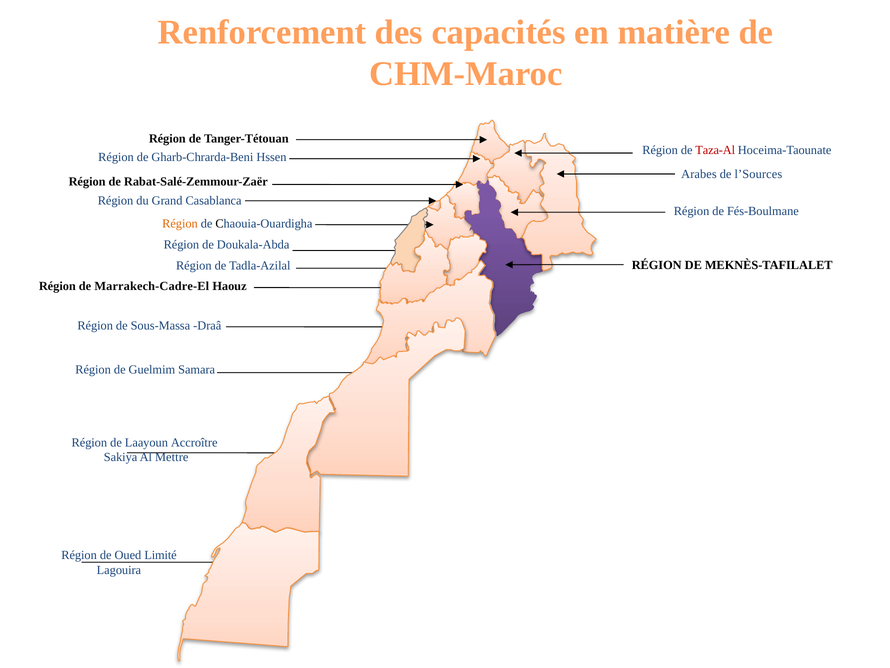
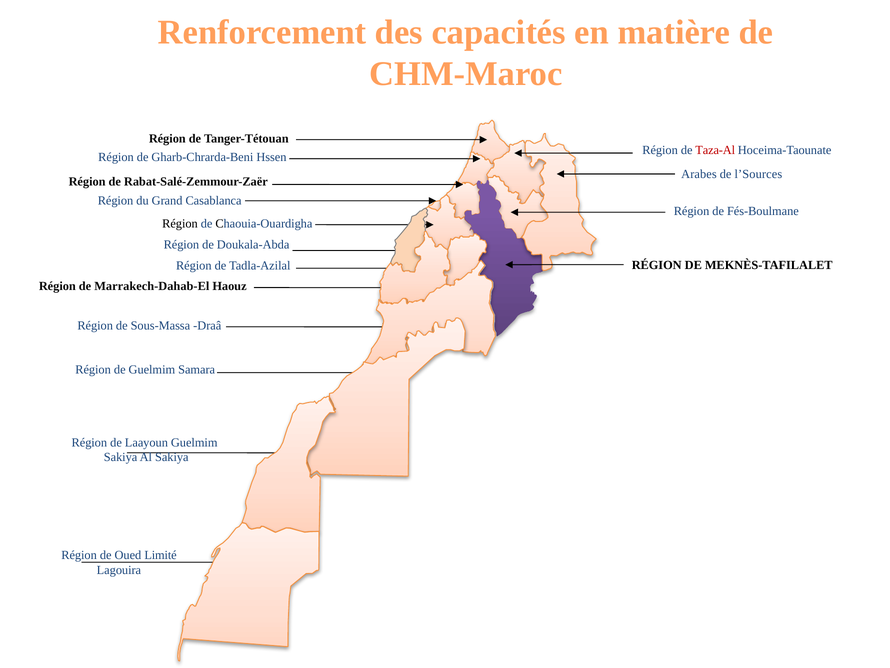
Région colour: orange -> black (180, 223)
Marrakech-Cadre-El: Marrakech-Cadre-El -> Marrakech-Dahab-El (152, 286)
Laayoun Accroître: Accroître -> Guelmim (194, 442)
Al Mettre: Mettre -> Sakiya (172, 457)
